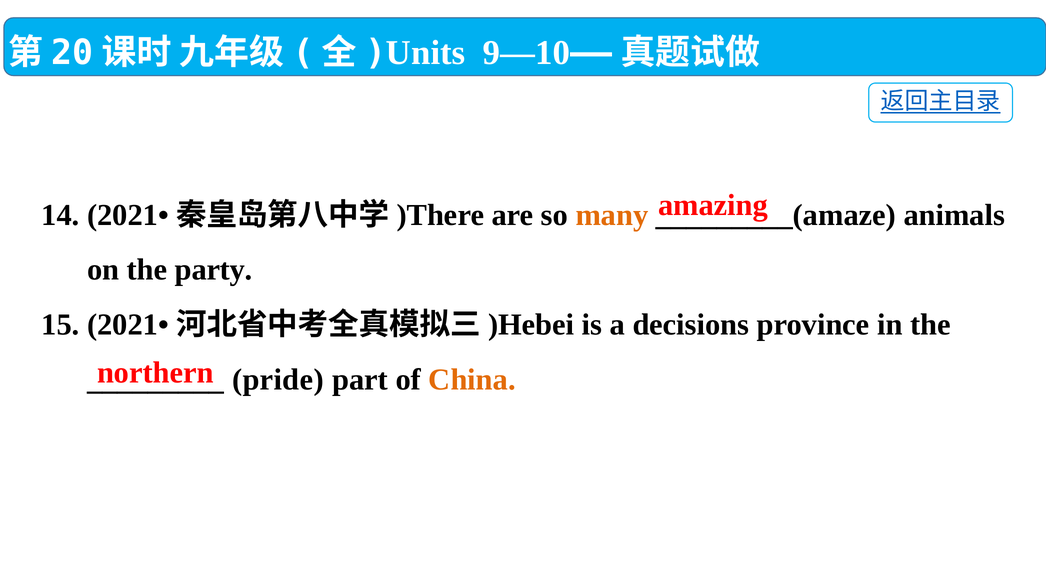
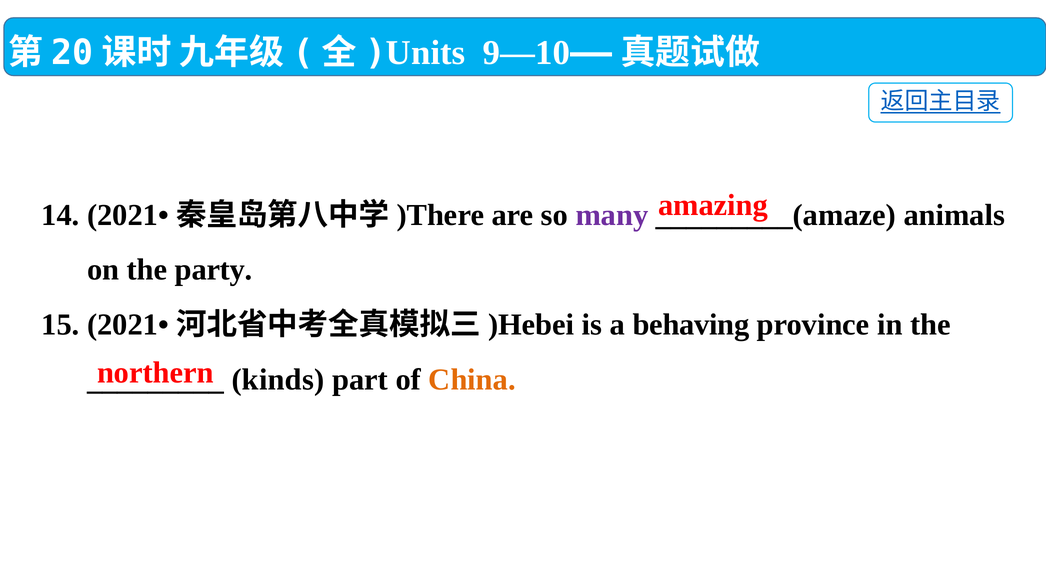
many colour: orange -> purple (612, 215)
decisions: decisions -> behaving (691, 325)
pride: pride -> kinds (278, 380)
